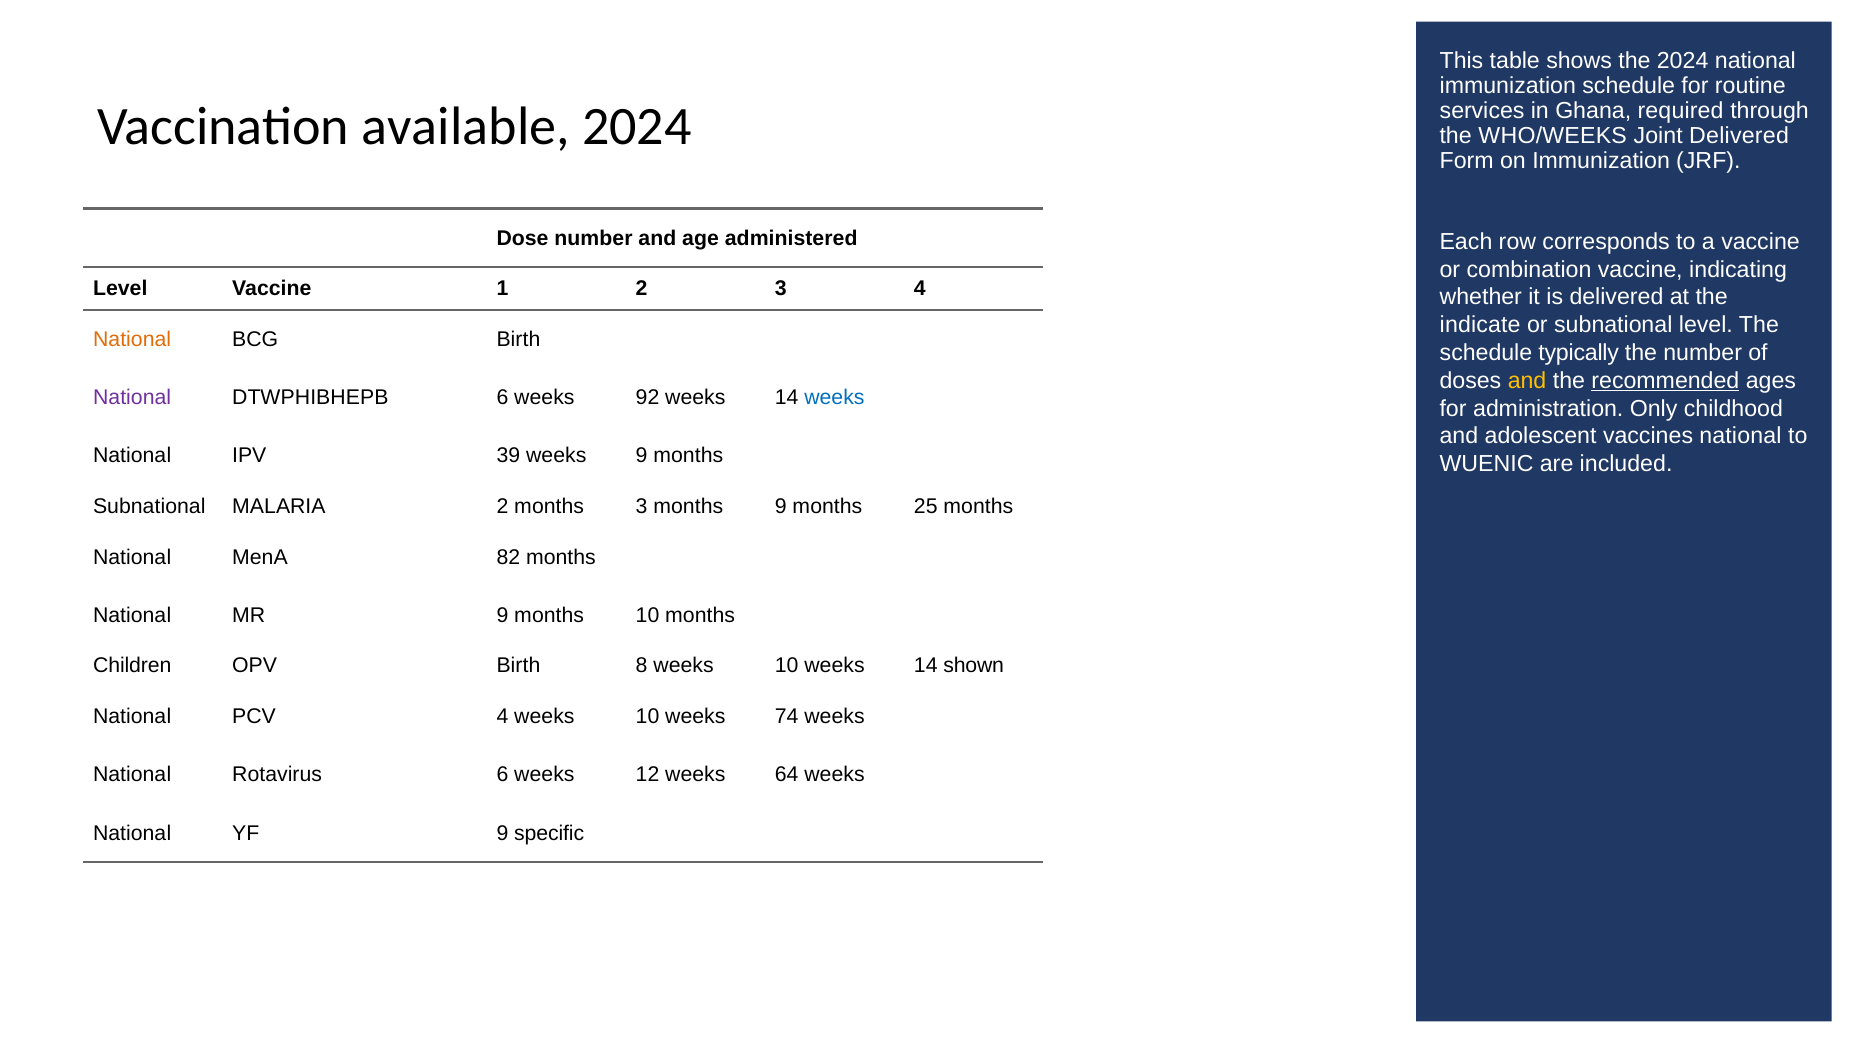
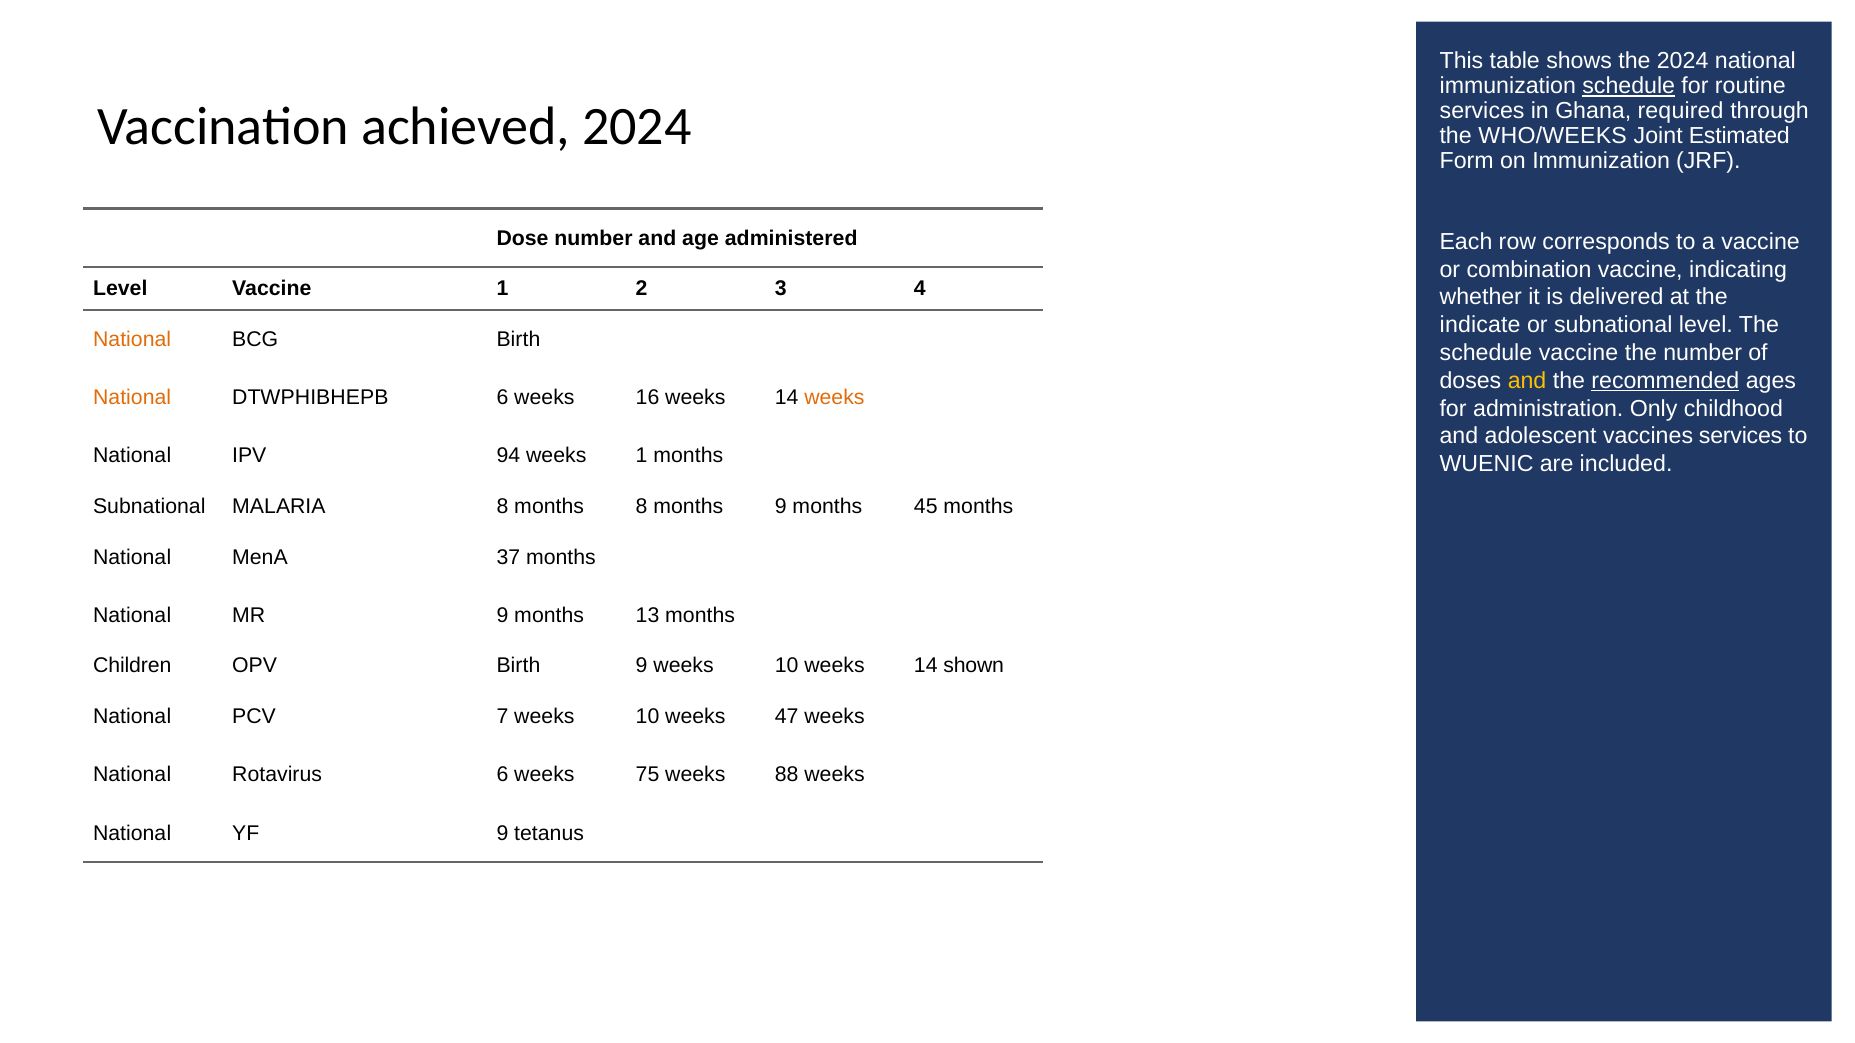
schedule underline: none -> present (1629, 86)
available: available -> achieved (466, 127)
Joint Delivered: Delivered -> Estimated (1739, 136)
schedule typically: typically -> vaccine (1578, 353)
National colour: purple -> orange (132, 398)
92: 92 -> 16 (648, 398)
weeks colour: blue -> orange (834, 398)
vaccines national: national -> services (1741, 436)
39: 39 -> 94 (508, 456)
weeks 9: 9 -> 1 (642, 456)
MALARIA 2: 2 -> 8 (502, 507)
months 3: 3 -> 8 (642, 507)
25: 25 -> 45 (926, 507)
82: 82 -> 37 (508, 557)
months 10: 10 -> 13 (648, 616)
Birth 8: 8 -> 9 (642, 666)
PCV 4: 4 -> 7 (502, 717)
74: 74 -> 47 (787, 717)
12: 12 -> 75 (648, 775)
64: 64 -> 88 (787, 775)
specific: specific -> tetanus (549, 833)
